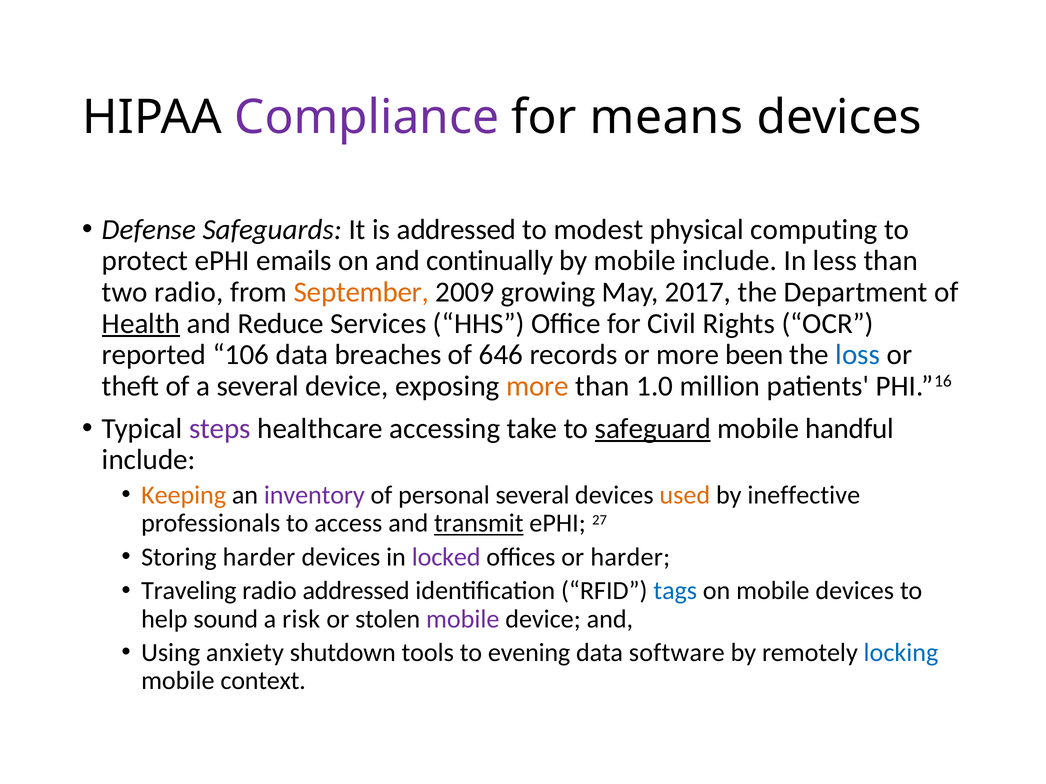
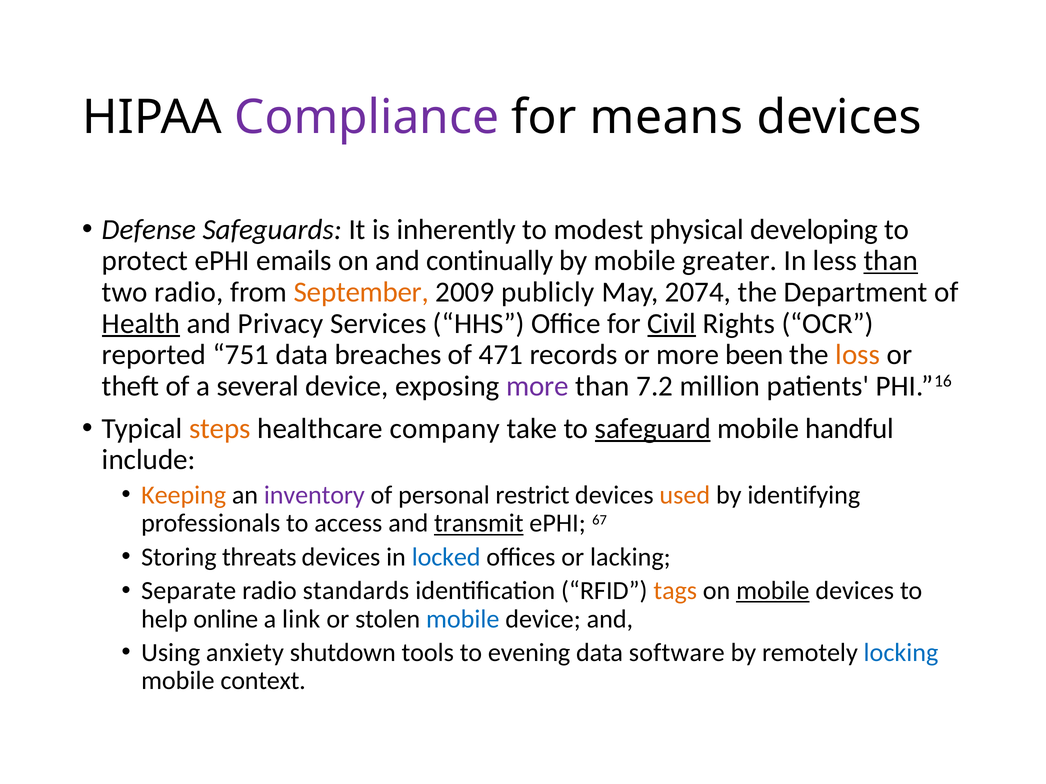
is addressed: addressed -> inherently (456, 230)
computing: computing -> developing (814, 230)
mobile include: include -> greater (730, 261)
than underline: none -> present (891, 261)
growing: growing -> publicly (548, 292)
2017: 2017 -> 2074 (698, 292)
Reduce: Reduce -> Privacy (281, 324)
Civil underline: none -> present (672, 324)
106: 106 -> 751 (241, 355)
646: 646 -> 471 (501, 355)
loss colour: blue -> orange (858, 355)
more colour: orange -> purple (537, 386)
1.0: 1.0 -> 7.2 (655, 386)
steps colour: purple -> orange (220, 429)
accessing: accessing -> company (445, 429)
personal several: several -> restrict (533, 495)
ineffective: ineffective -> identifying (804, 495)
27: 27 -> 67 (600, 520)
Storing harder: harder -> threats (259, 557)
locked colour: purple -> blue (446, 557)
or harder: harder -> lacking (630, 557)
Traveling: Traveling -> Separate (189, 591)
radio addressed: addressed -> standards (356, 591)
tags colour: blue -> orange (675, 591)
mobile underline: none -> present (773, 591)
sound: sound -> online (226, 619)
risk: risk -> link (301, 619)
mobile colour: purple -> blue (463, 619)
